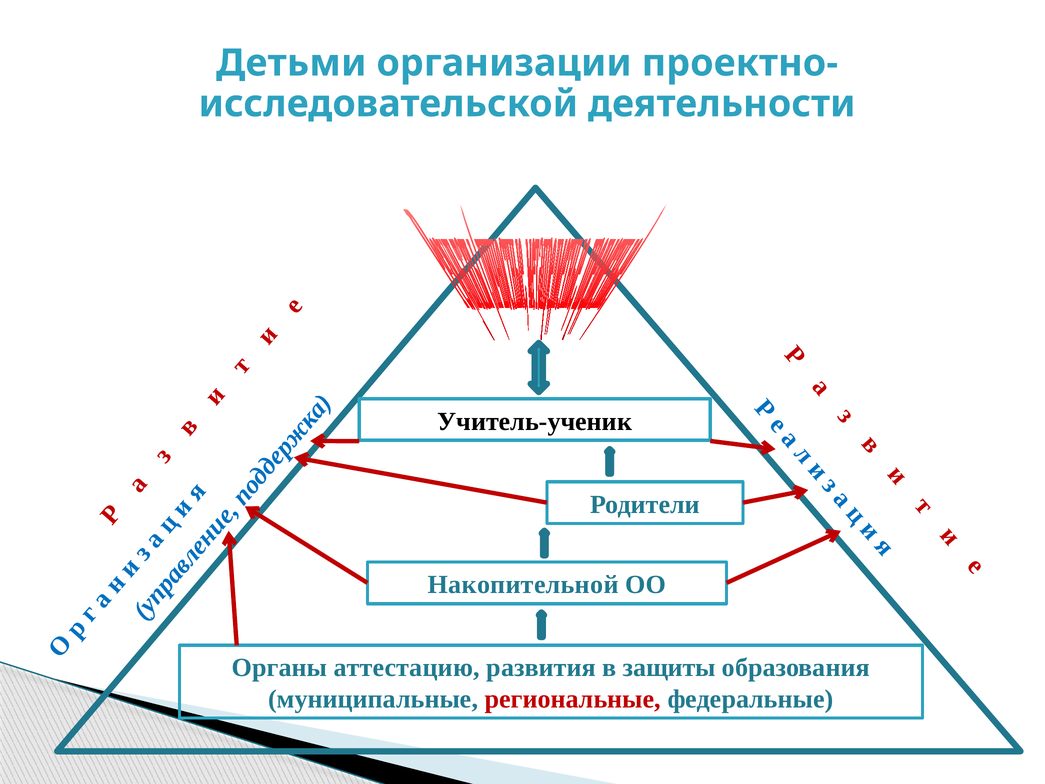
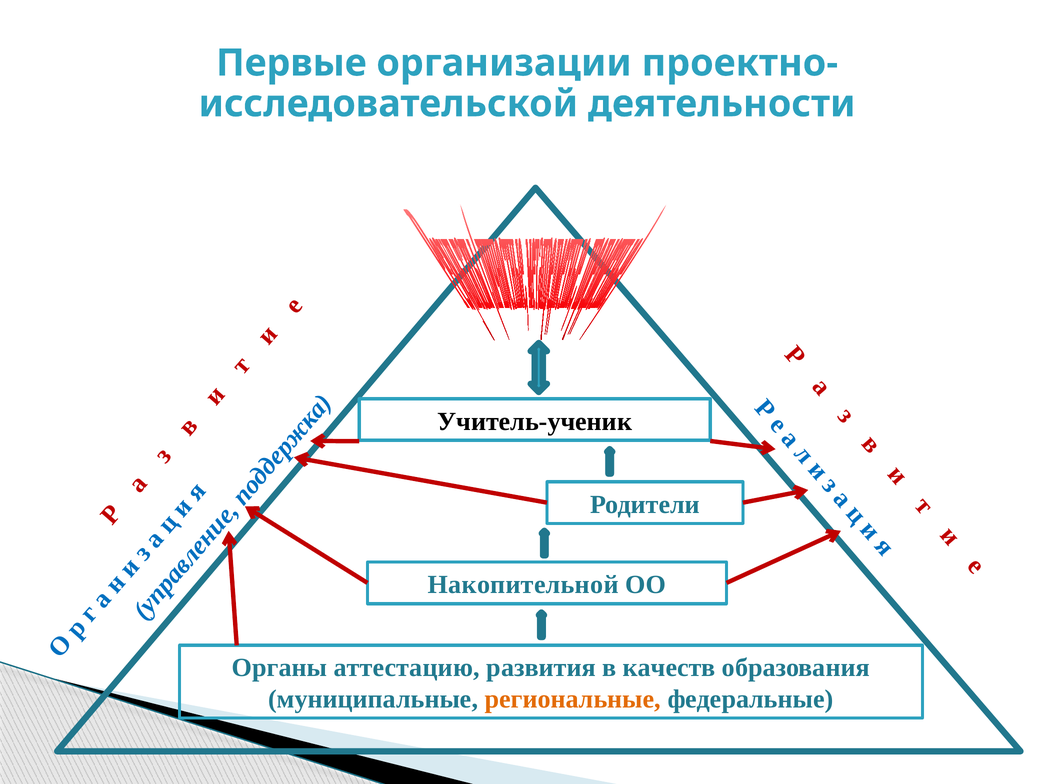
Детьми: Детьми -> Первые (291, 63)
защиты: защиты -> качеств (669, 668)
региональные colour: red -> orange (573, 699)
